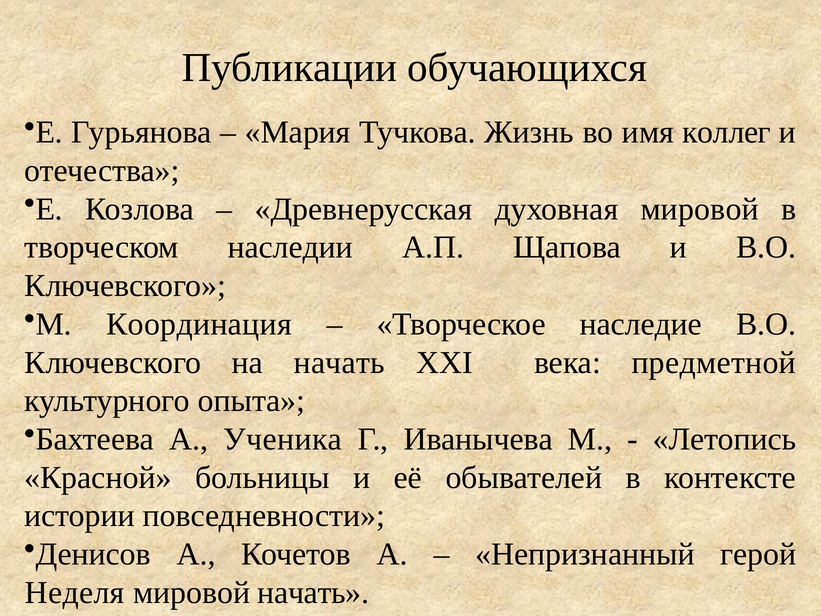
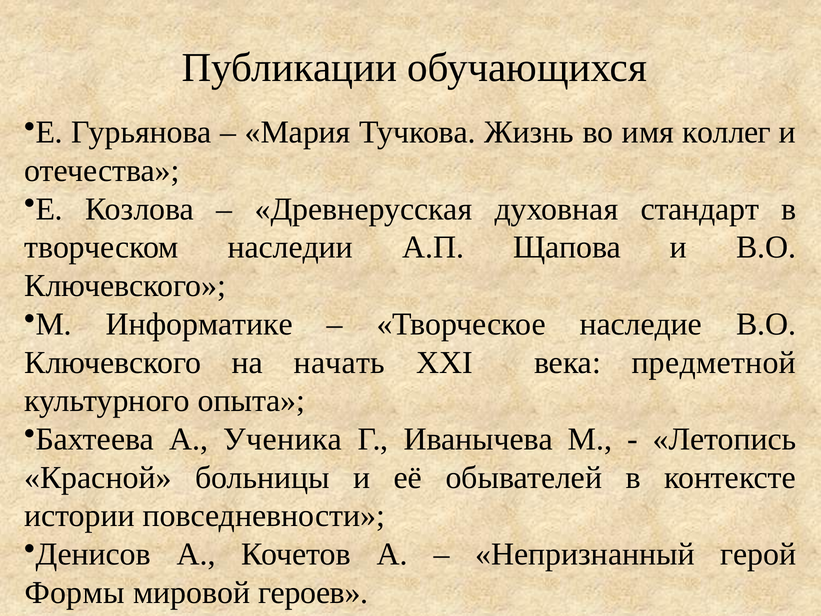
духовная мировой: мировой -> стандарт (700, 209)
Координация: Координация -> Информатике (199, 324)
Неделя: Неделя -> Формы (75, 592)
мировой начать: начать -> героев (313, 592)
